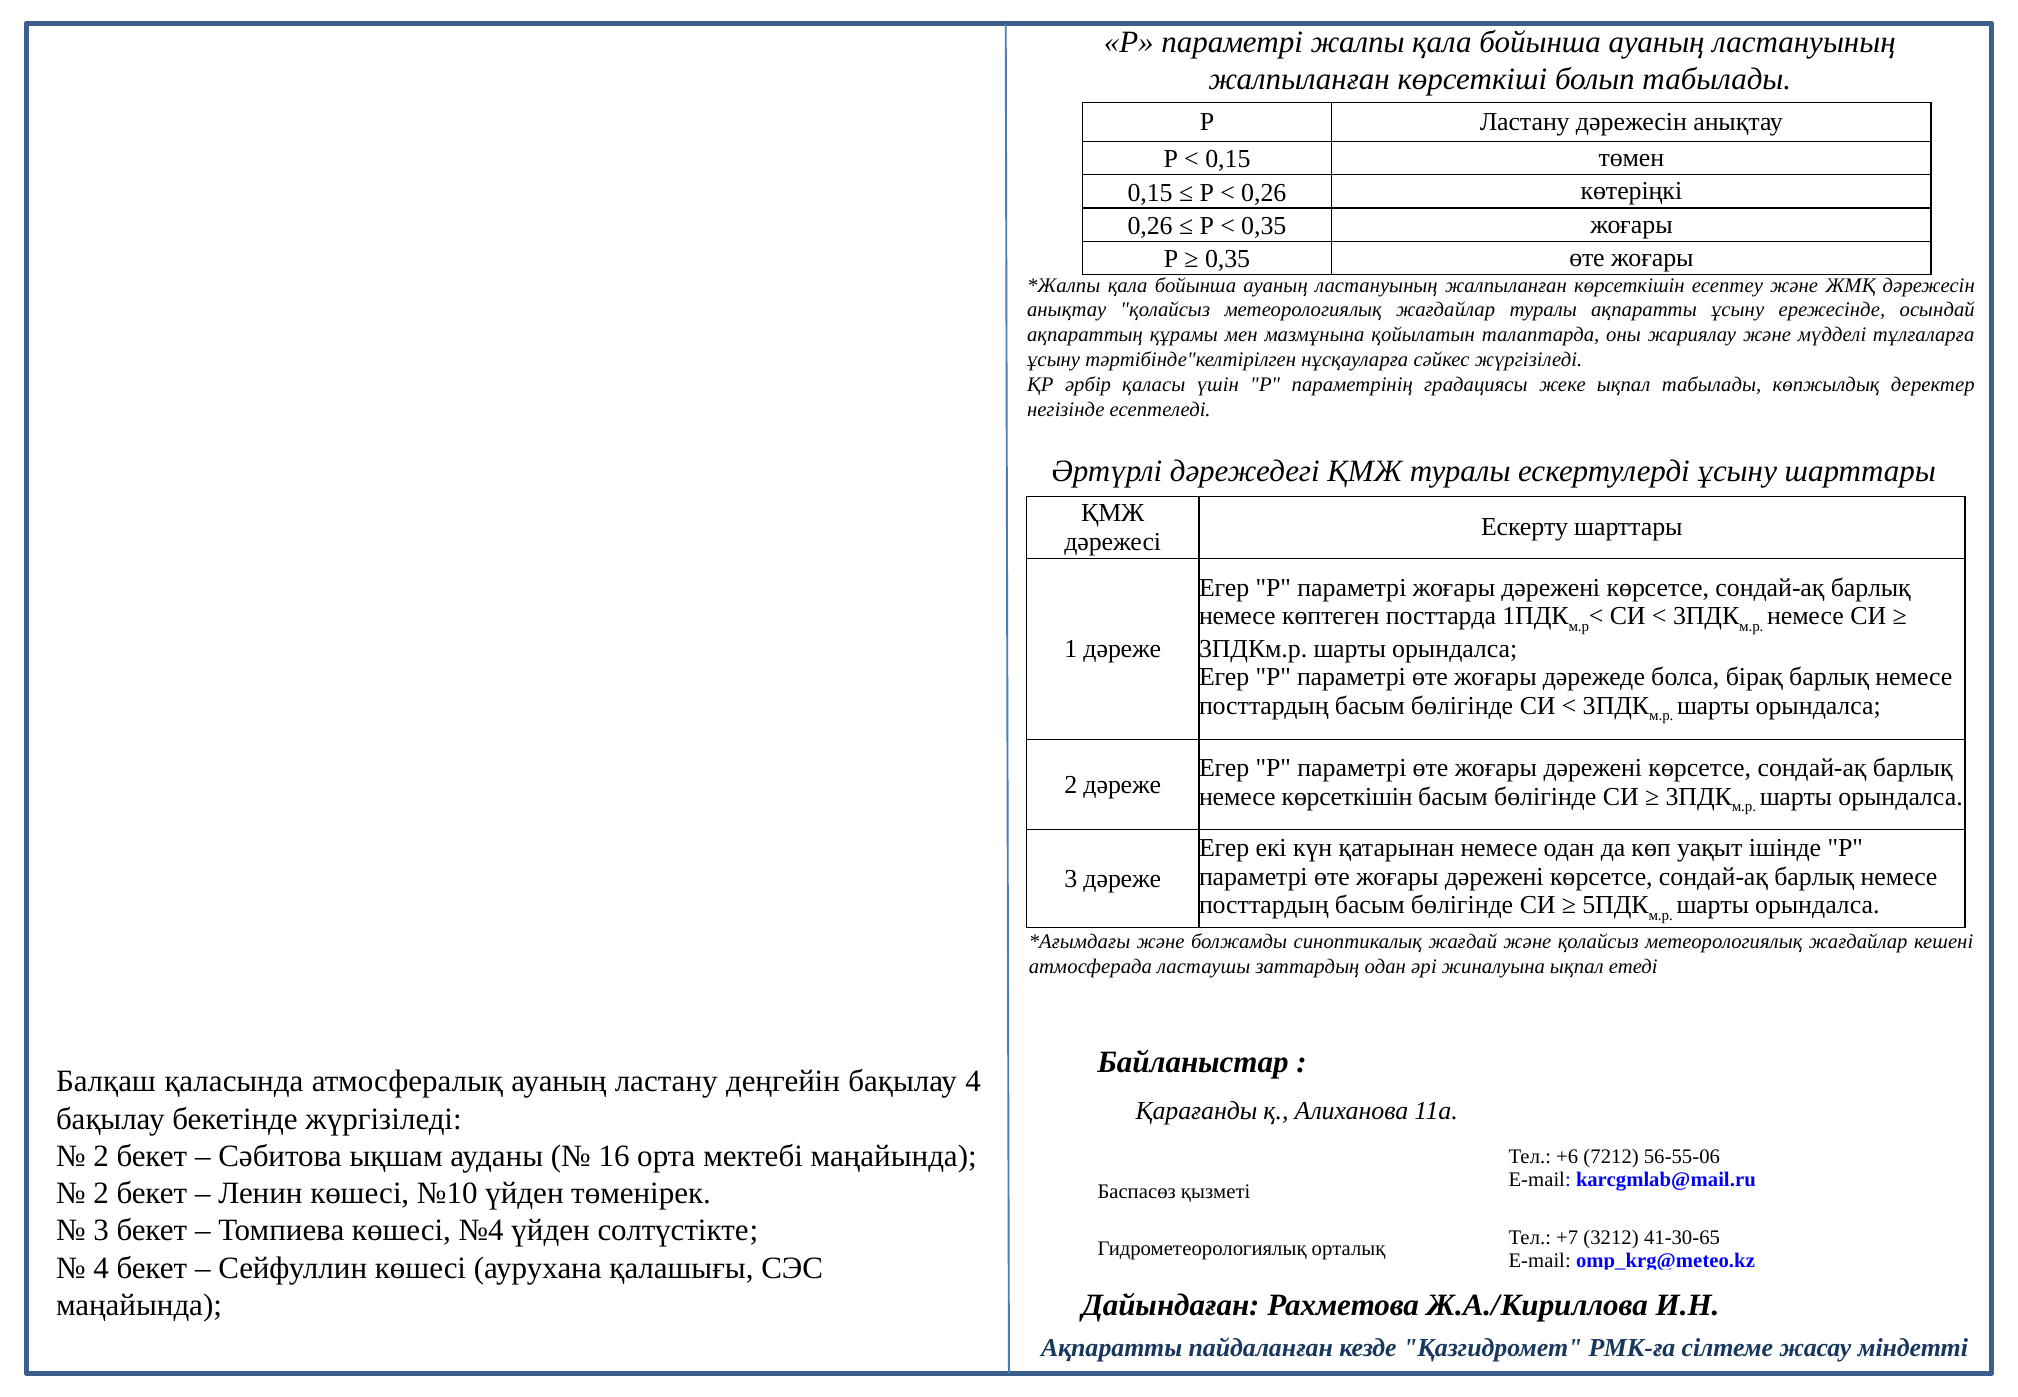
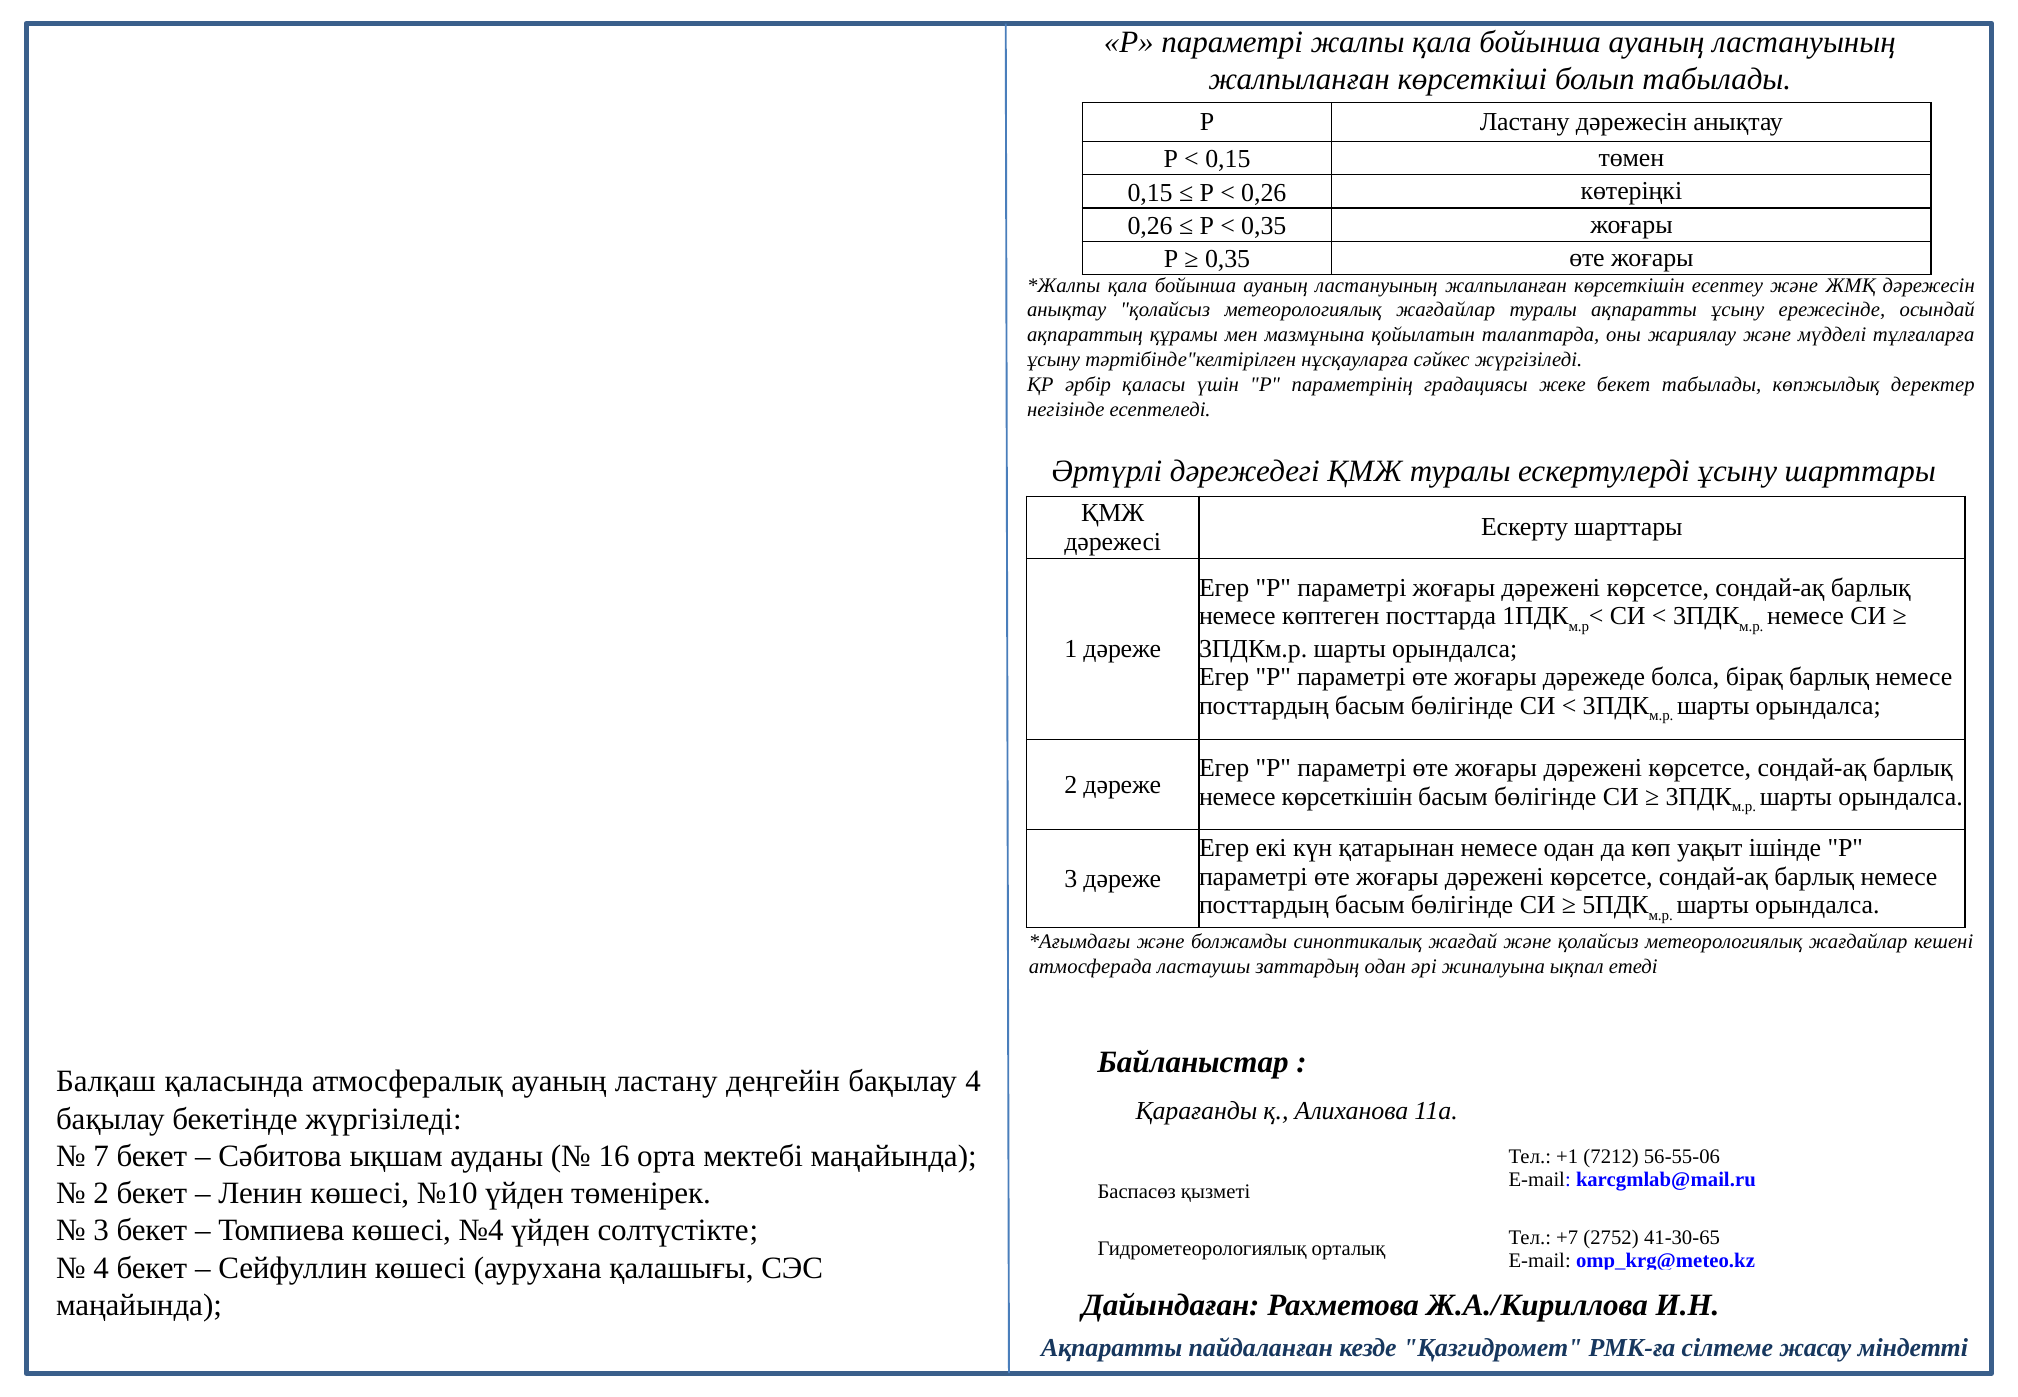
жеке ықпал: ықпал -> бекет (1624, 384)
2: 2 -> 7 (101, 1156)
+6: +6 -> +1 (1567, 1157)
3212: 3212 -> 2752 (1611, 1238)
